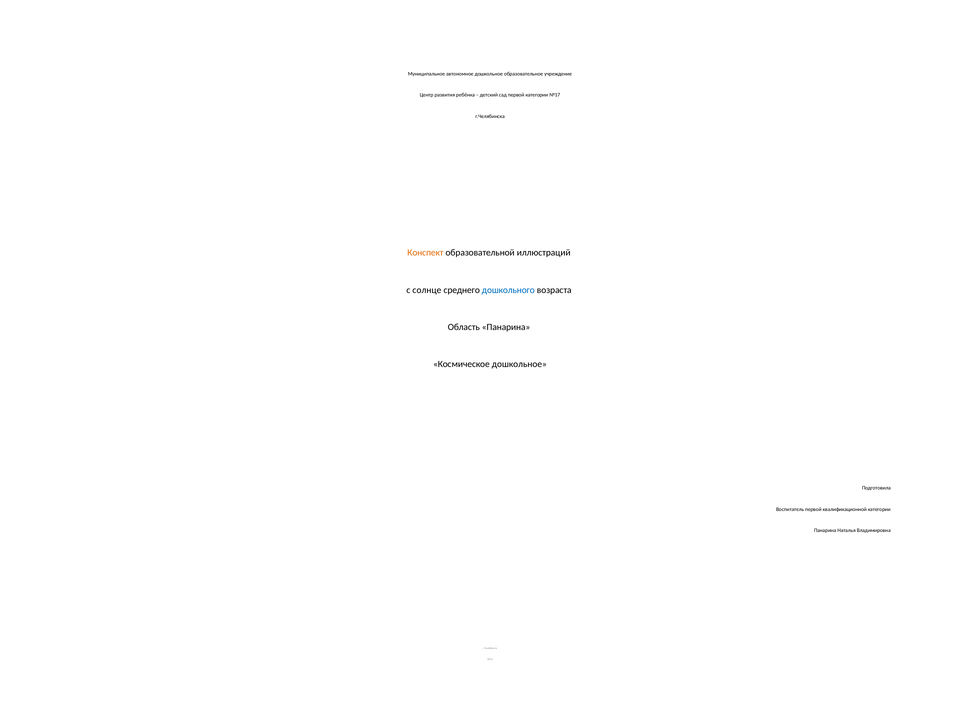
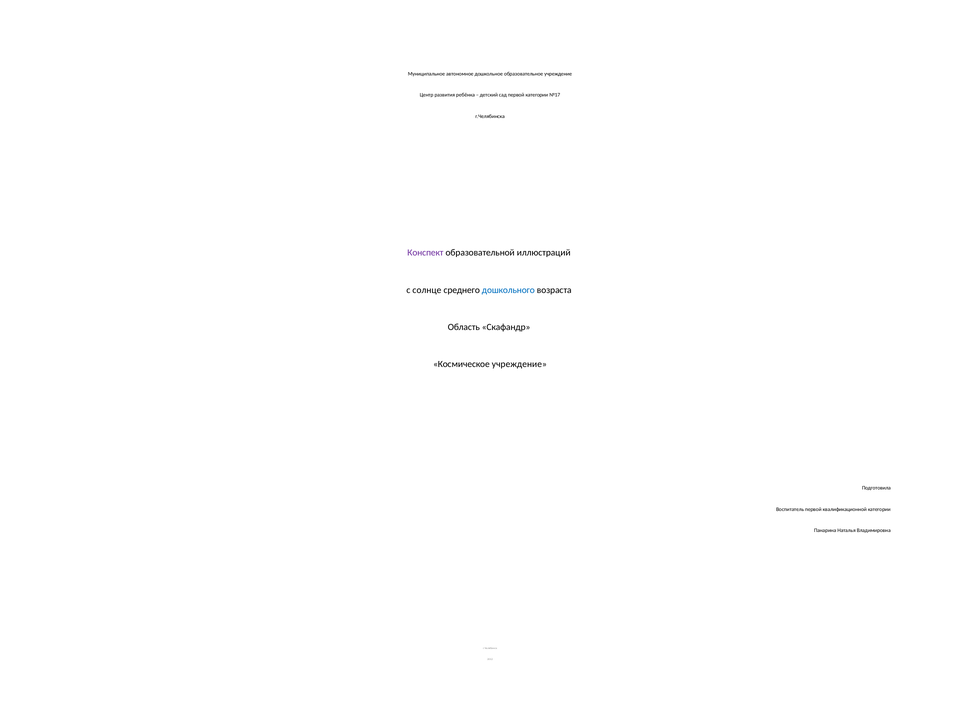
Конспект colour: orange -> purple (425, 253)
Область Панарина: Панарина -> Скафандр (506, 327)
Космическое дошкольное: дошкольное -> учреждение (519, 364)
